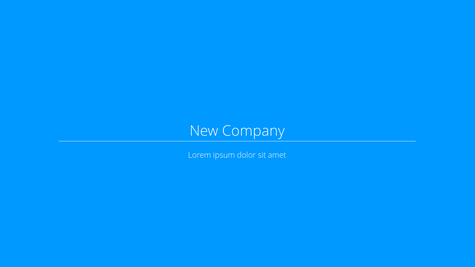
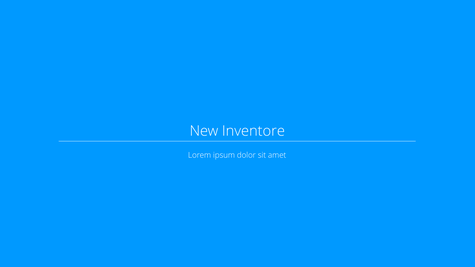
Company: Company -> Inventore (253, 131)
